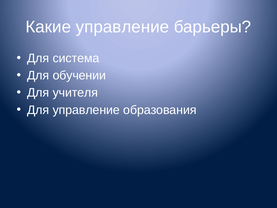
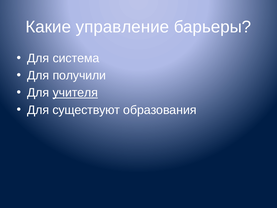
обучении: обучении -> получили (79, 75)
учителя underline: none -> present (75, 93)
Для управление: управление -> существуют (86, 110)
